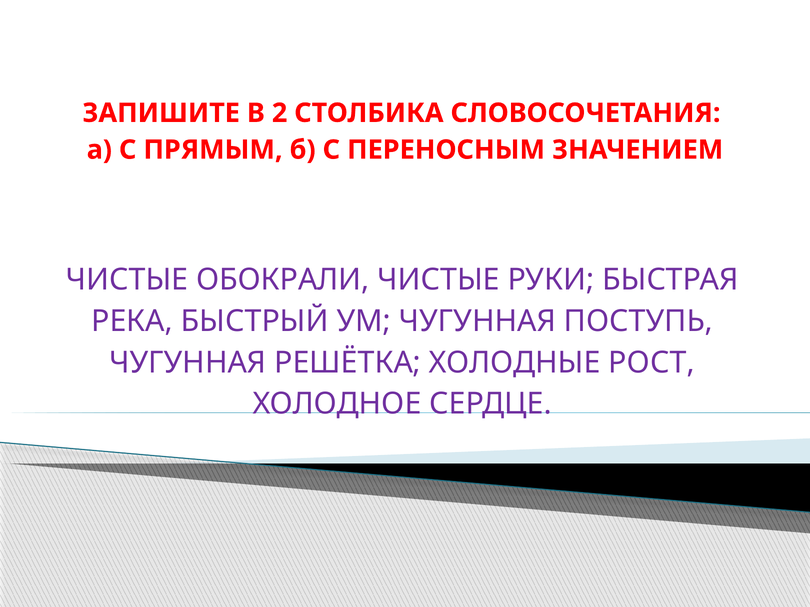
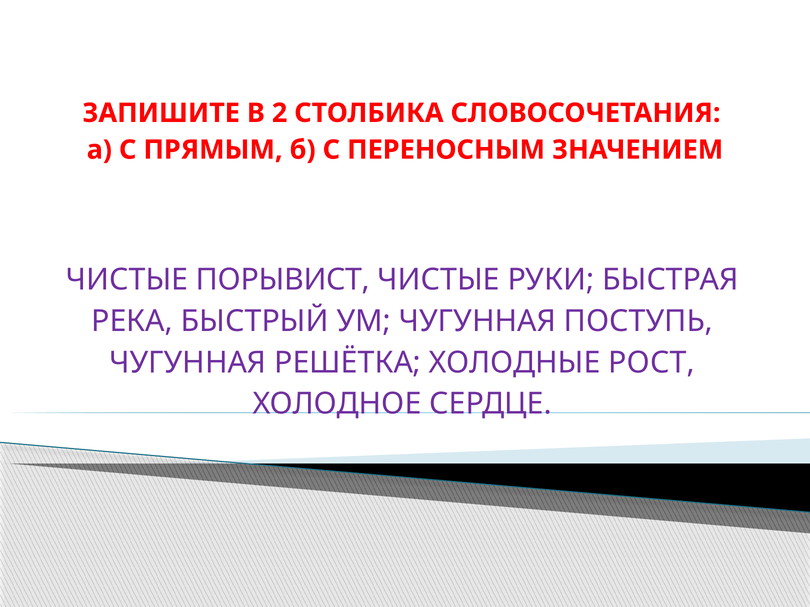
ОБОКРАЛИ: ОБОКРАЛИ -> ПОРЫВИСТ (283, 280)
